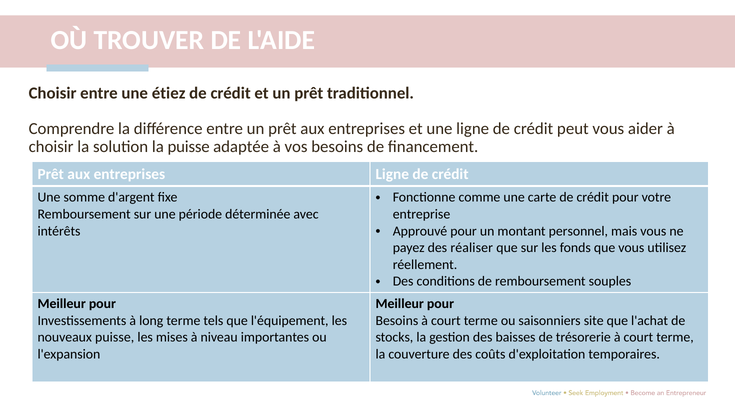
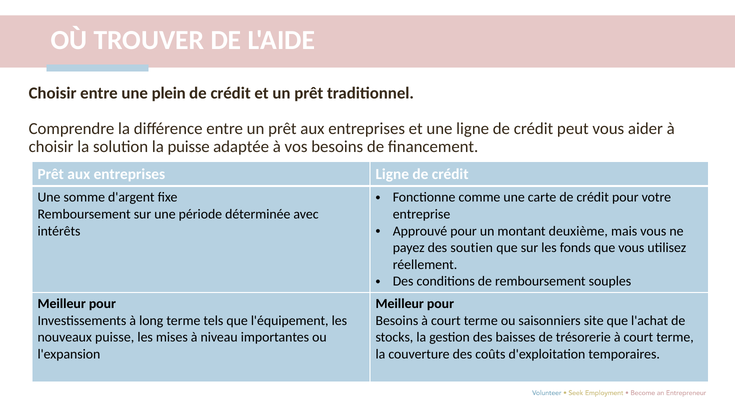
étiez: étiez -> plein (169, 93)
personnel: personnel -> deuxième (578, 231)
réaliser: réaliser -> soutien (472, 248)
